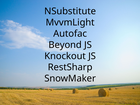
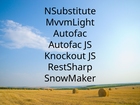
Beyond: Beyond -> Autofac (65, 45)
